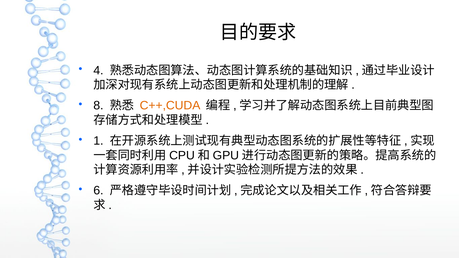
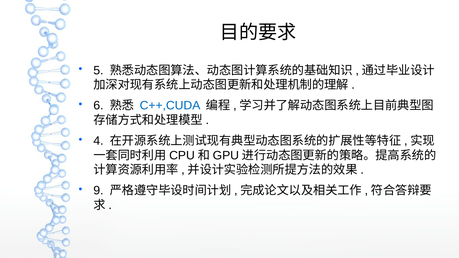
4: 4 -> 5 (98, 70)
8: 8 -> 6 (98, 106)
C++,CUDA colour: orange -> blue (170, 106)
1: 1 -> 4 (98, 141)
6: 6 -> 9 (98, 191)
